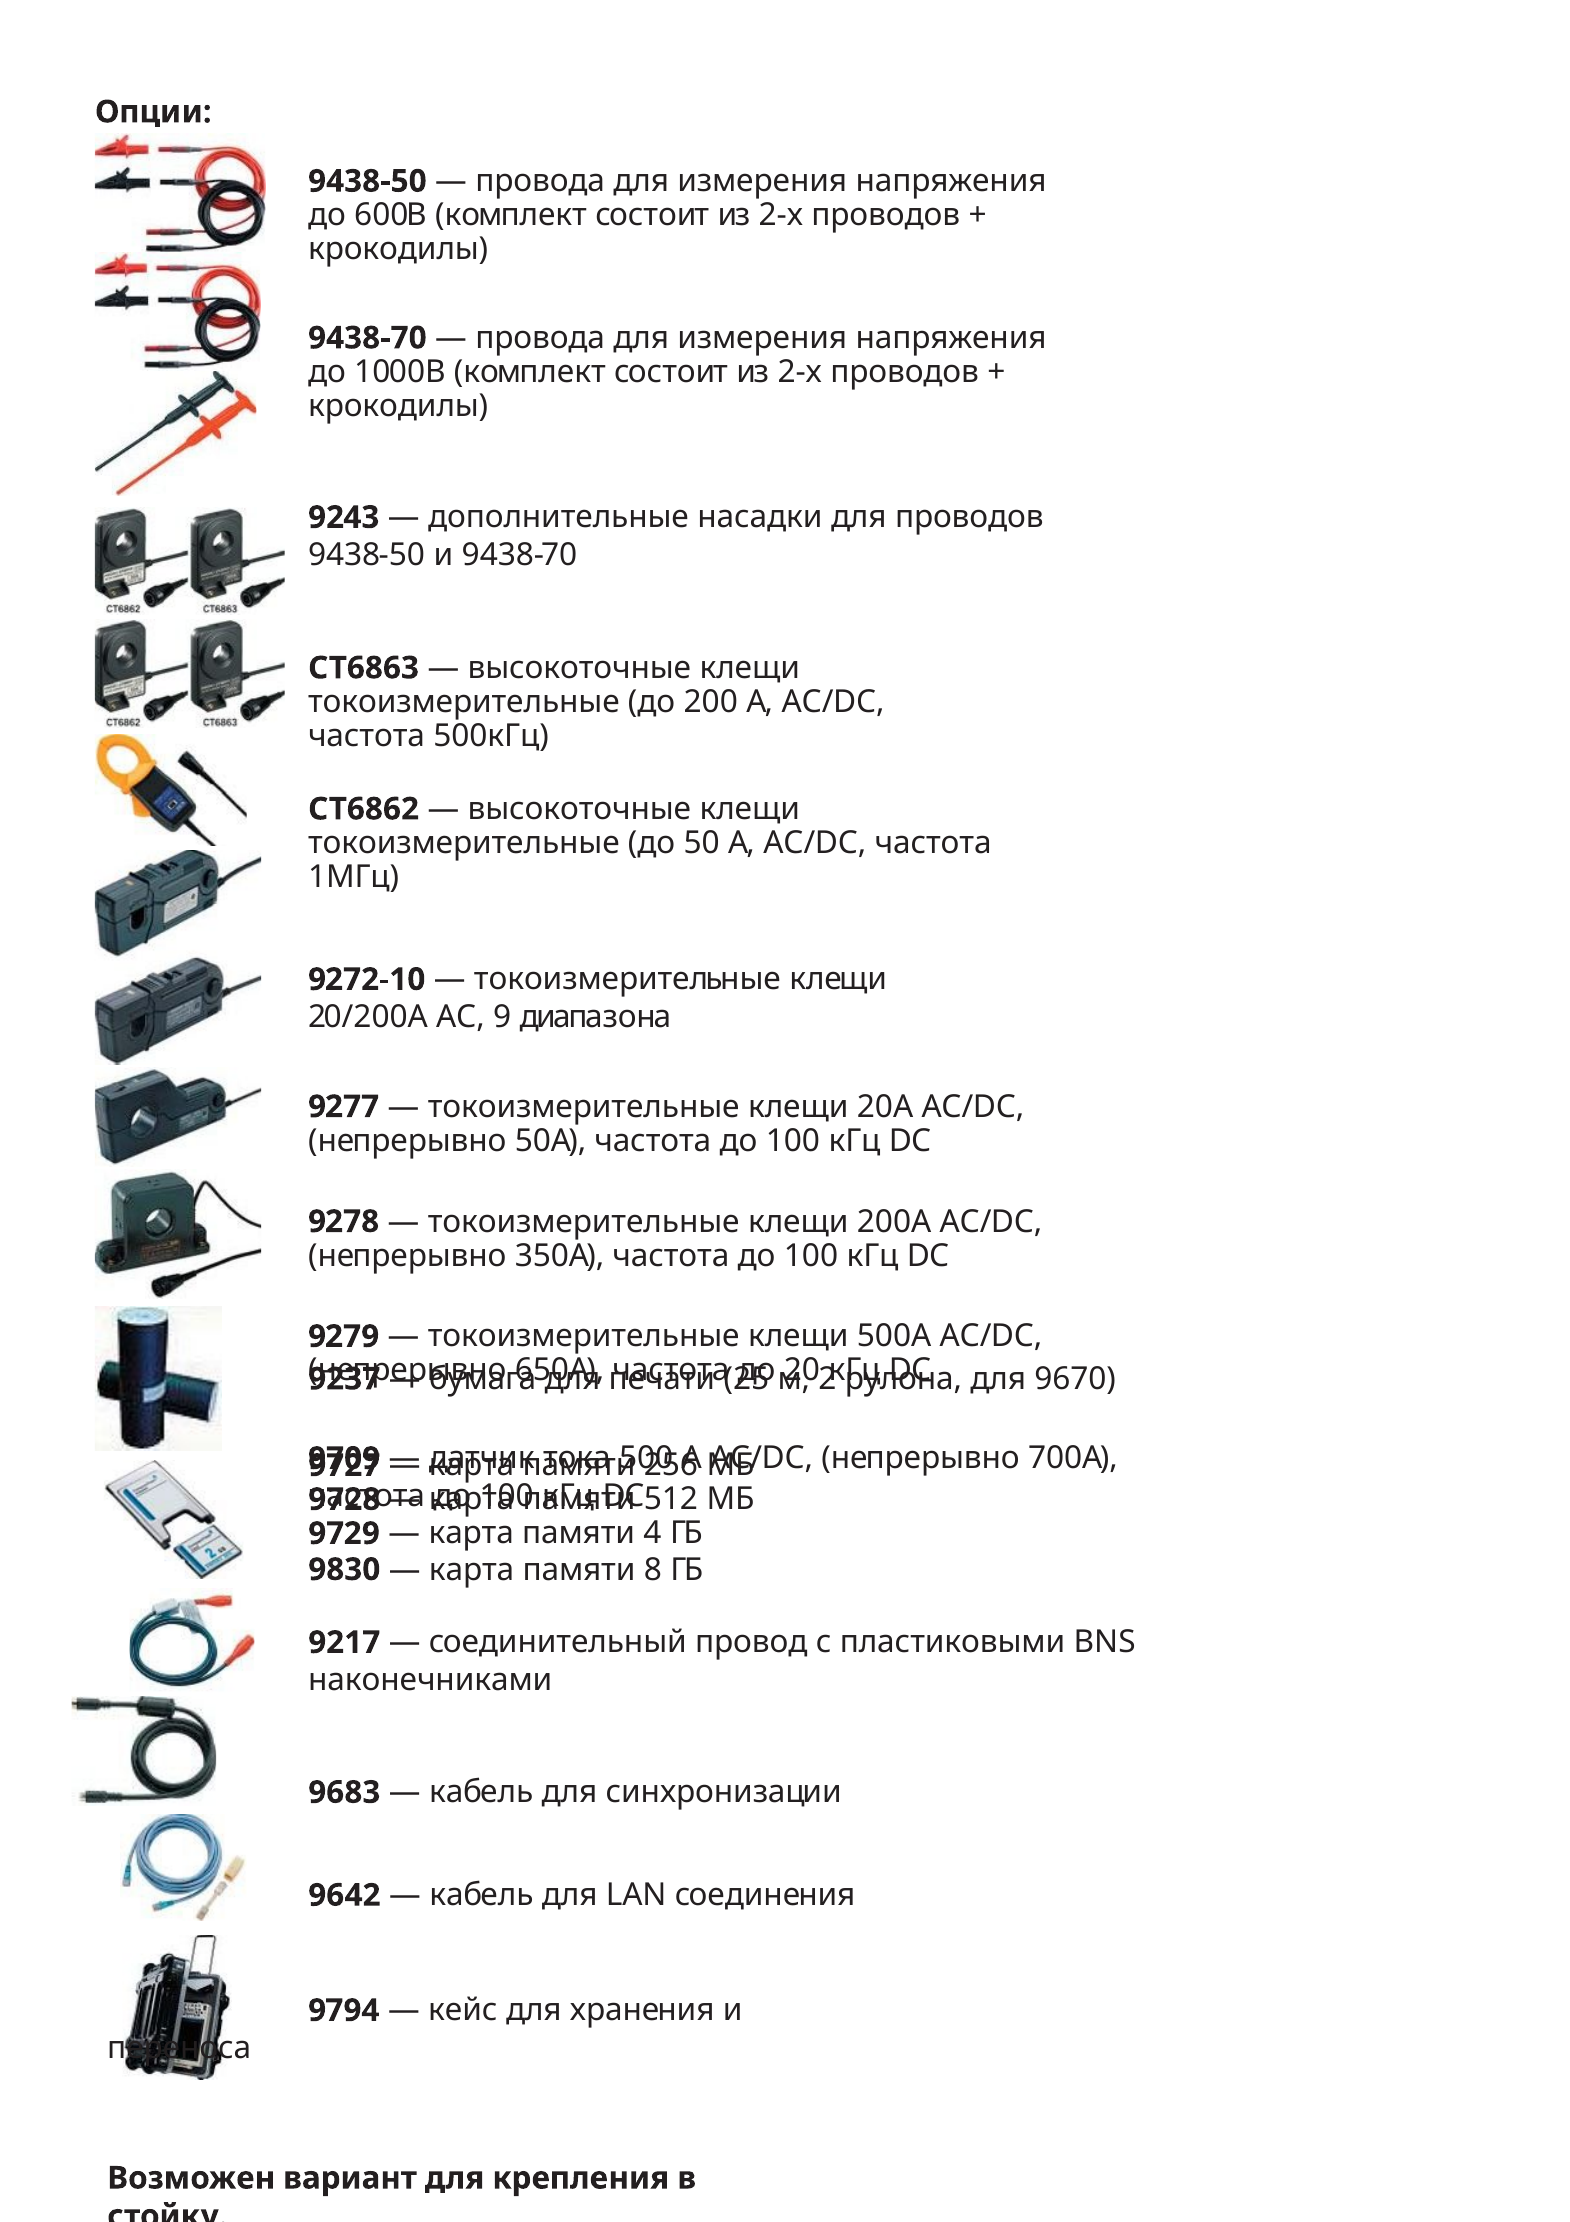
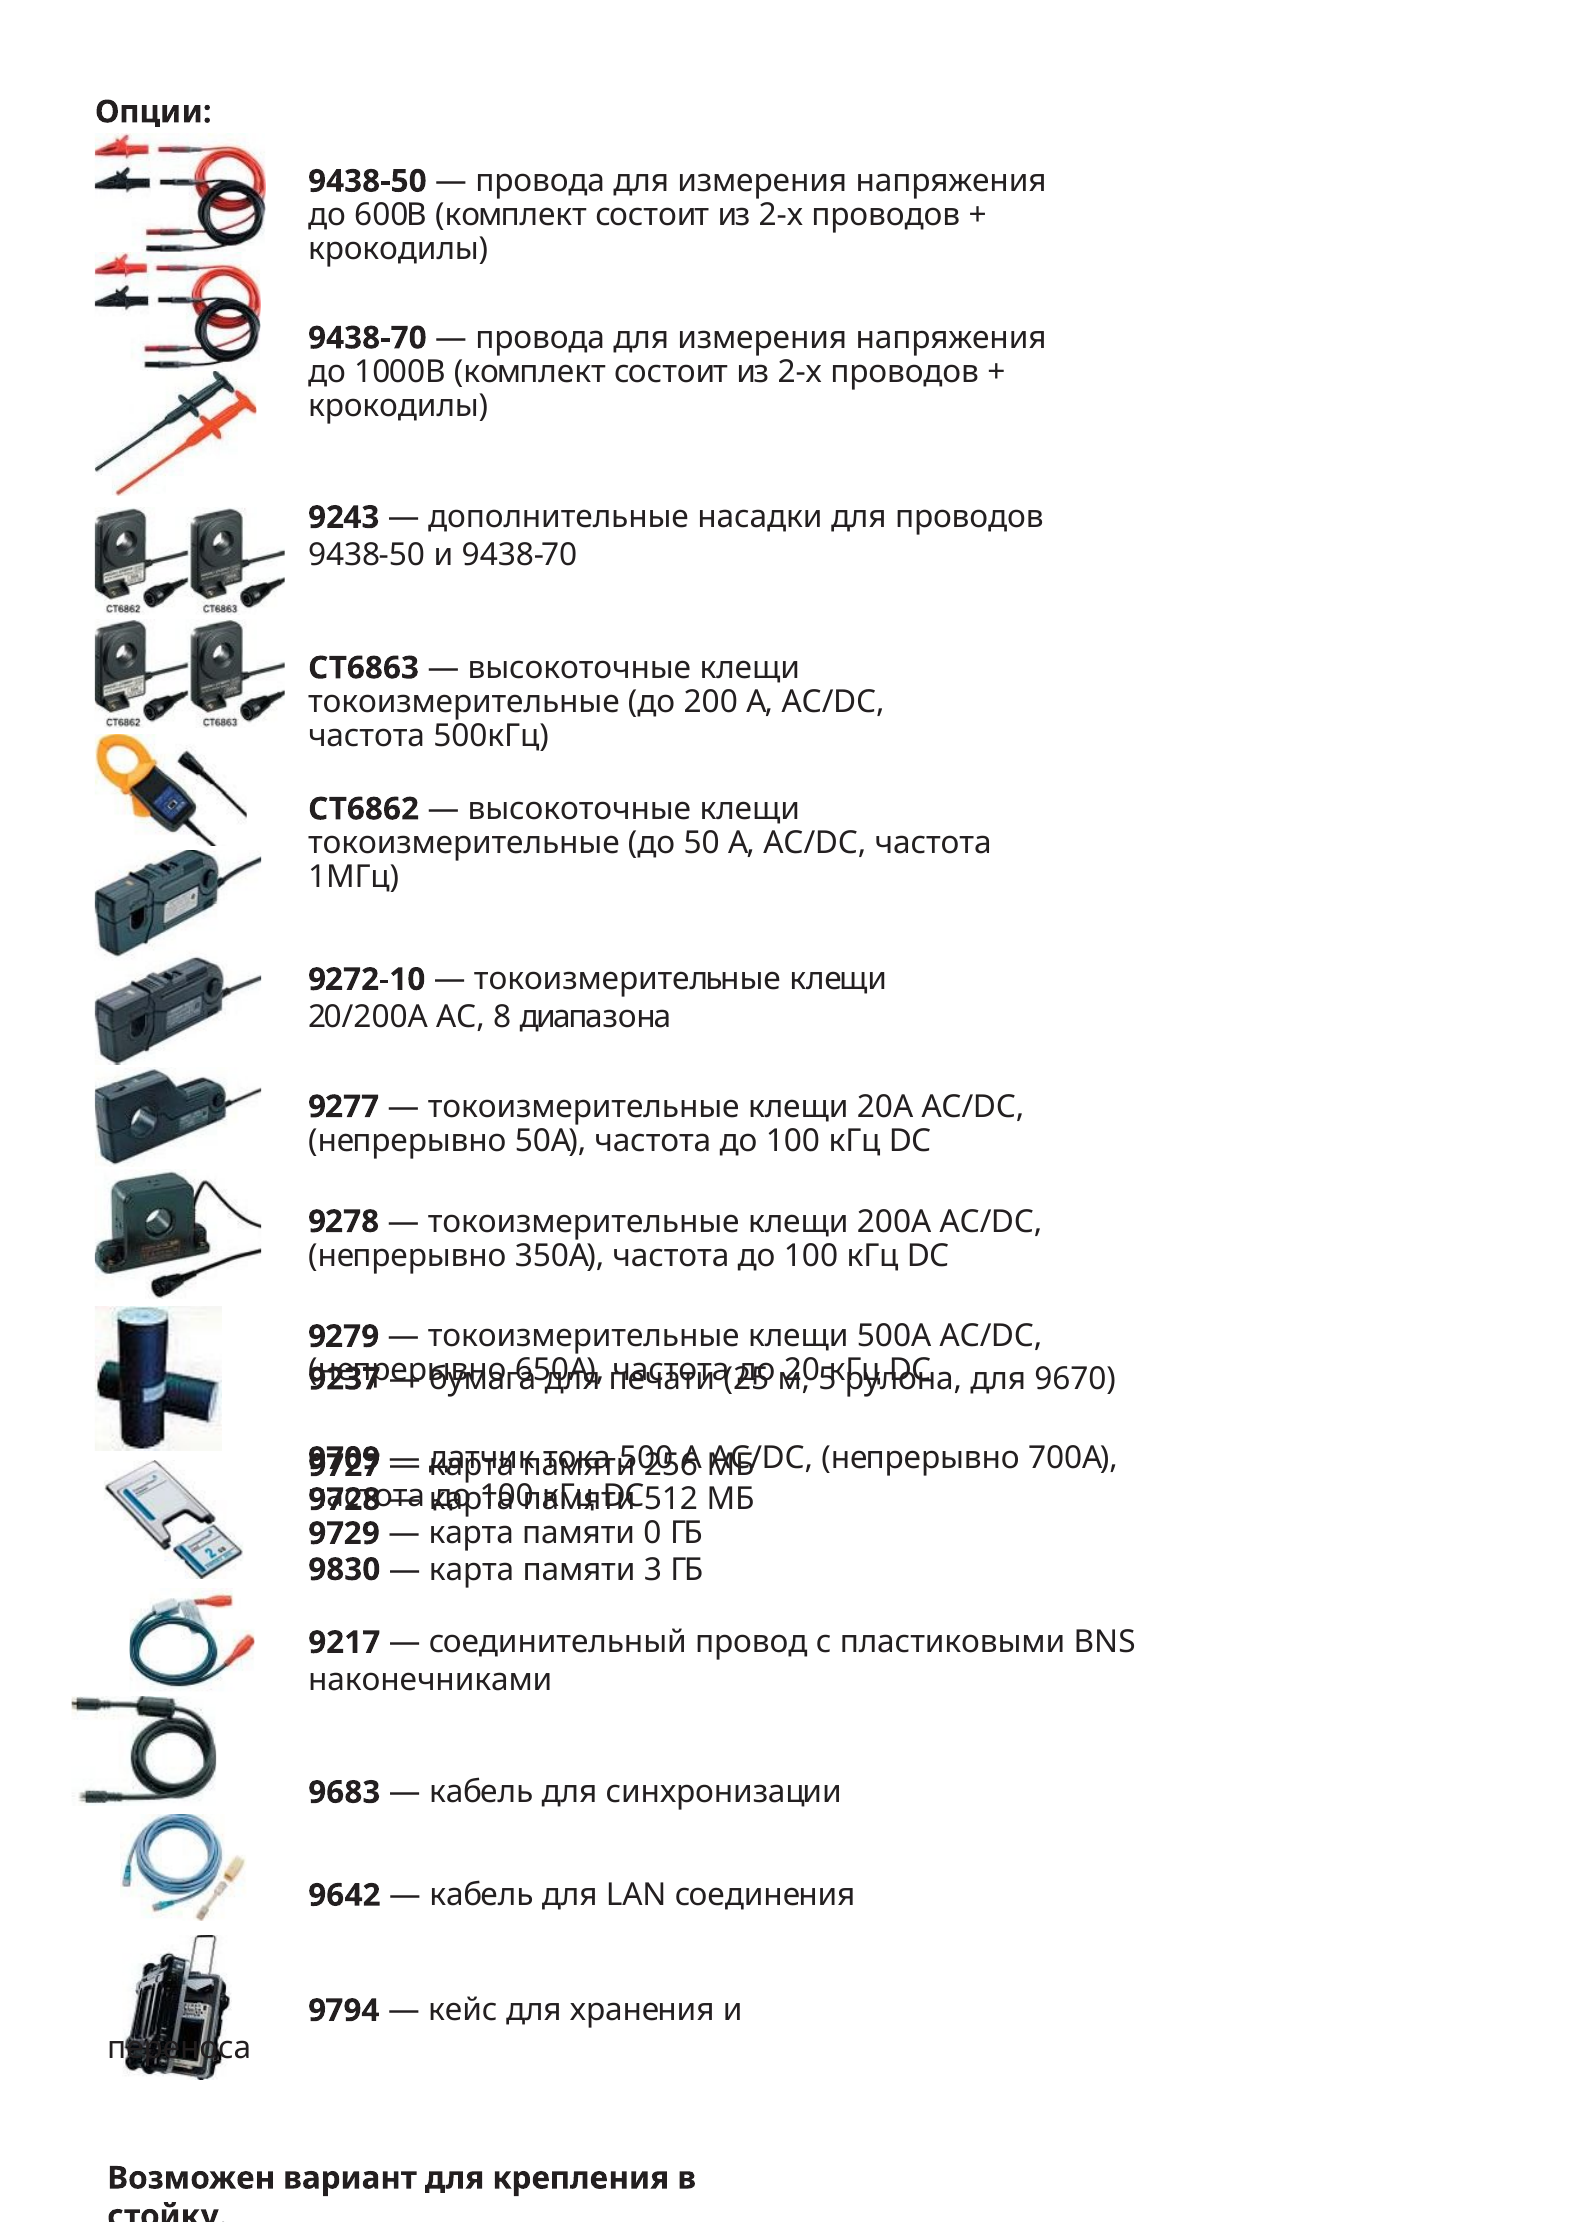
9: 9 -> 8 (502, 1017)
2: 2 -> 5 (827, 1379)
4: 4 -> 0 (653, 1533)
8: 8 -> 3 (653, 1569)
